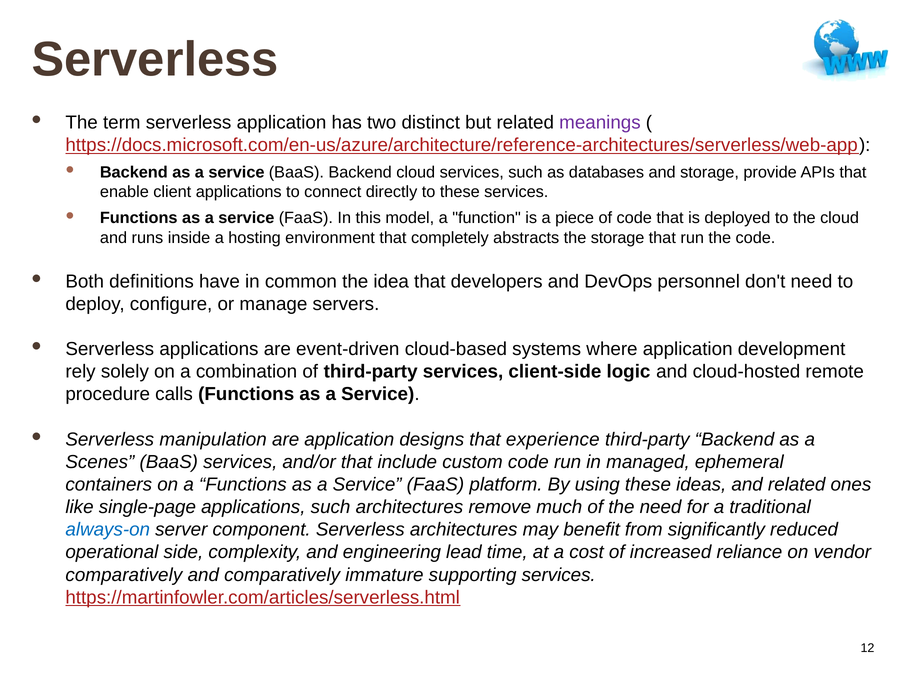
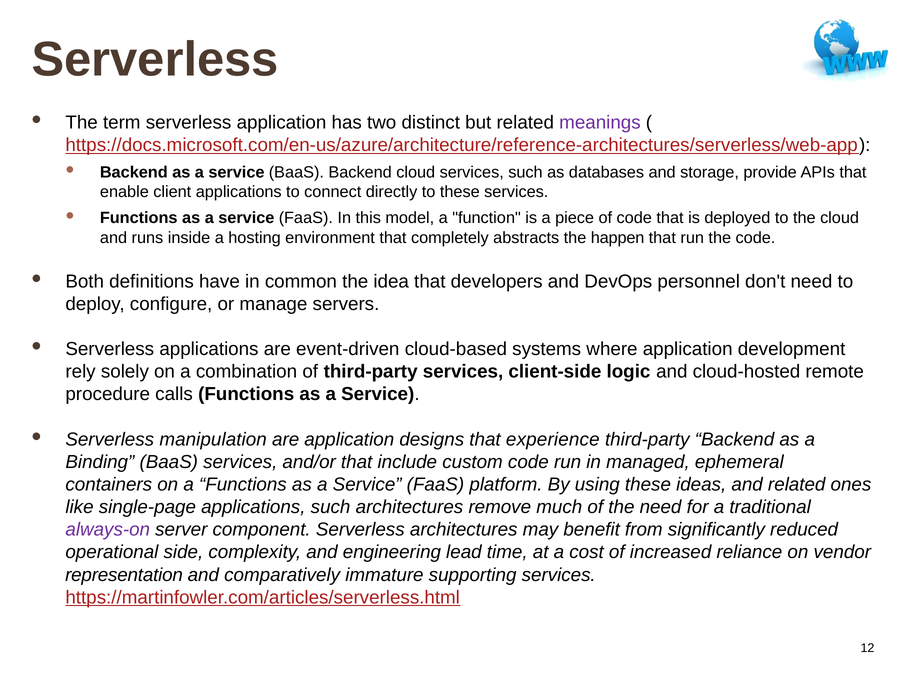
the storage: storage -> happen (618, 238)
Scenes: Scenes -> Binding (100, 462)
always-on colour: blue -> purple (108, 530)
comparatively: comparatively -> representation (124, 575)
